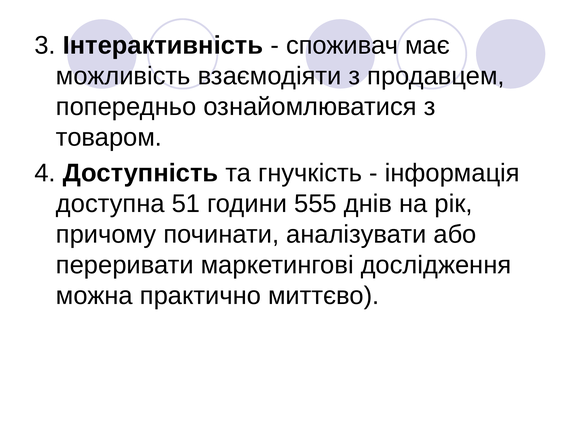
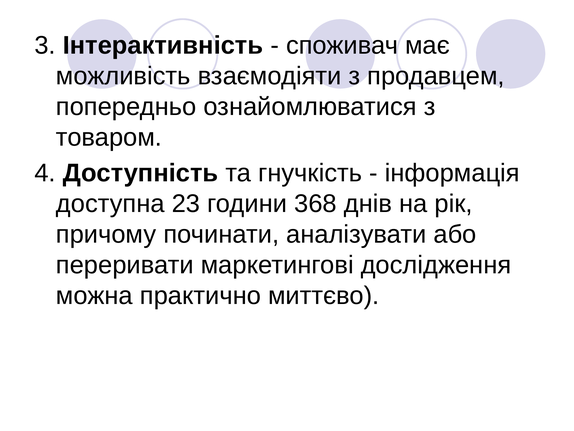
51: 51 -> 23 (186, 204)
555: 555 -> 368 (315, 204)
